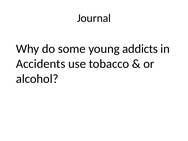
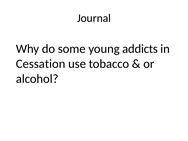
Accidents: Accidents -> Cessation (41, 64)
